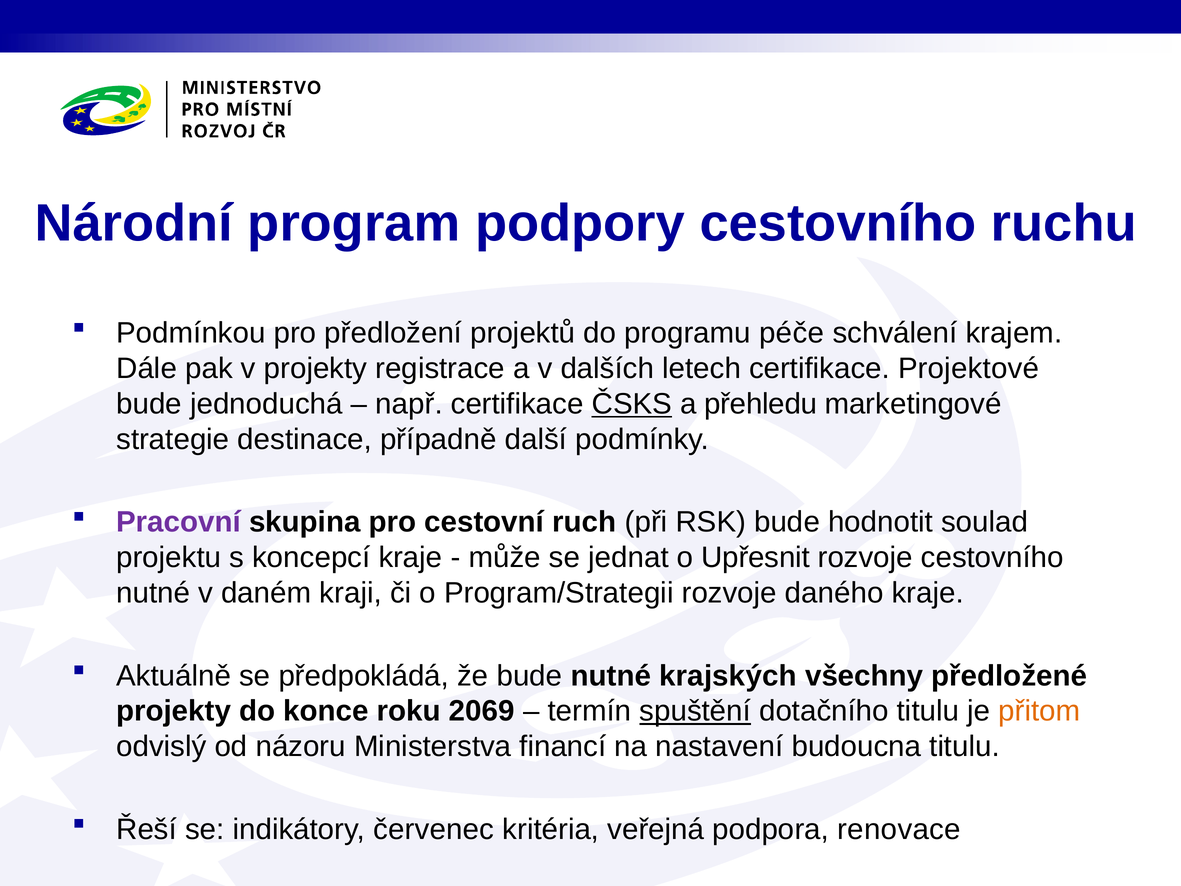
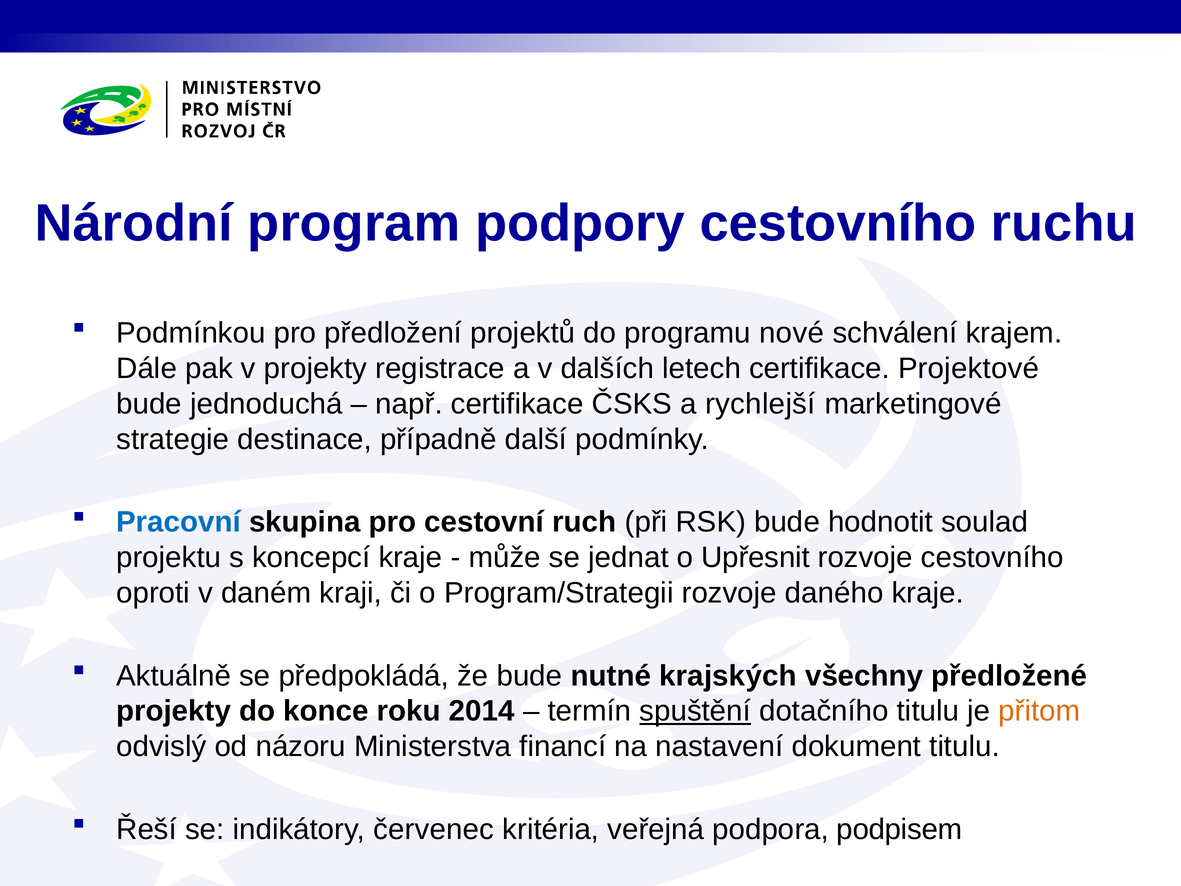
péče: péče -> nové (792, 333)
ČSKS underline: present -> none (632, 404)
přehledu: přehledu -> rychlejší (760, 404)
Pracovní colour: purple -> blue (179, 522)
nutné: nutné -> oproti (153, 593)
2069: 2069 -> 2014 (482, 711)
budoucna: budoucna -> dokument (856, 746)
renovace: renovace -> podpisem (899, 829)
